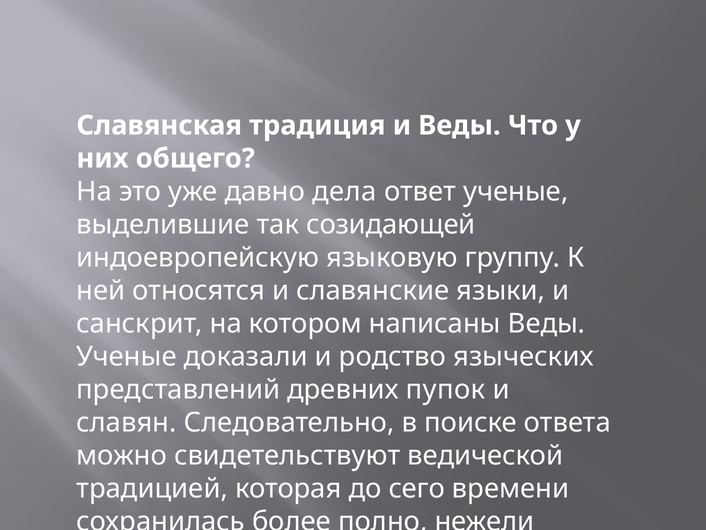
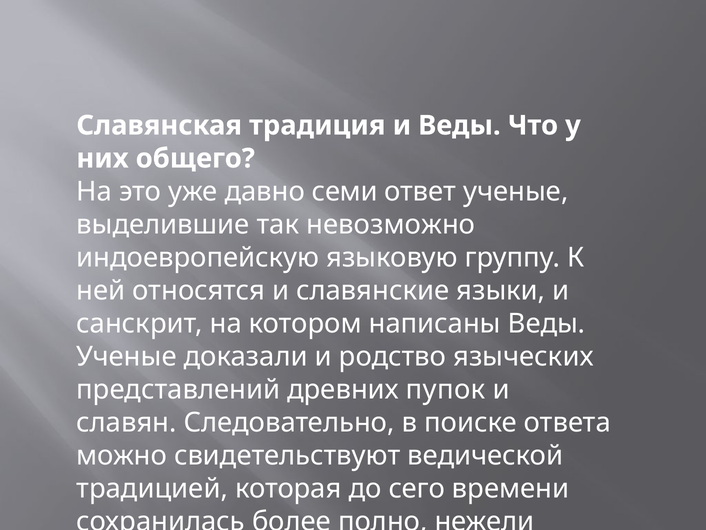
дела: дела -> семи (345, 191)
созидающей: созидающей -> невозможно (391, 224)
